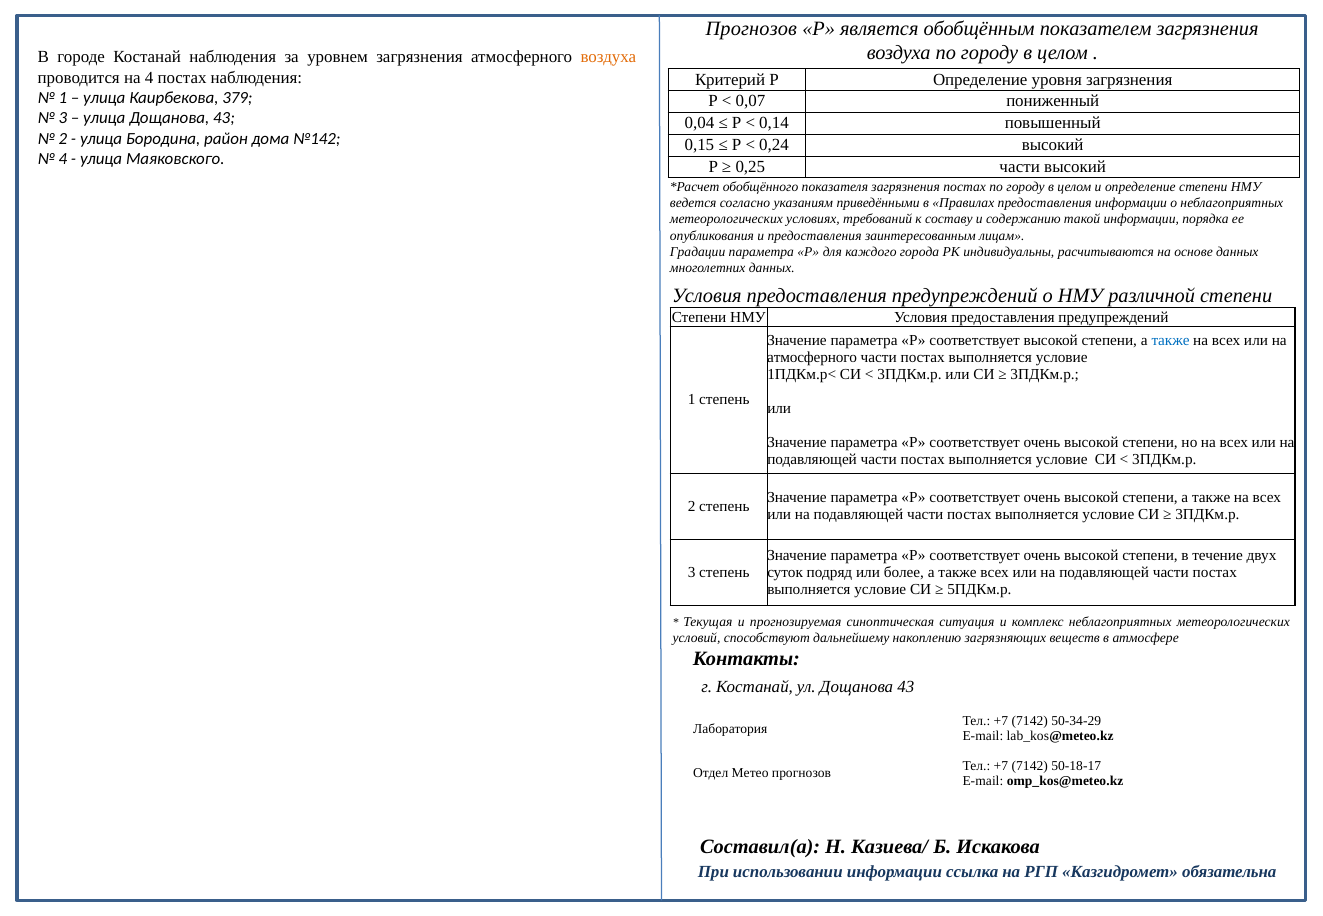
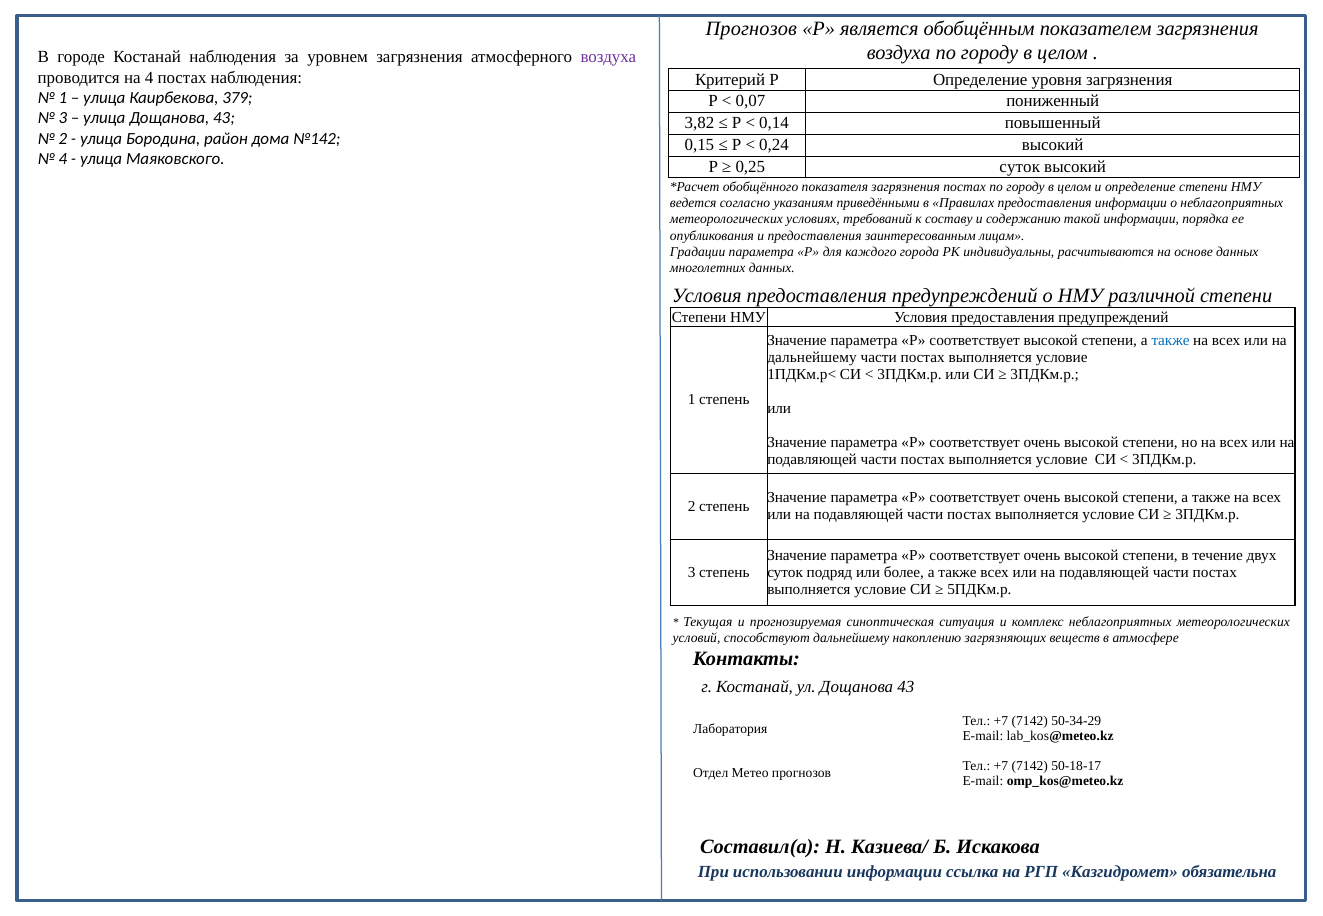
воздуха colour: orange -> purple (608, 57)
0,04: 0,04 -> 3,82 (700, 123)
0,25 части: части -> суток (1020, 167)
атмосферного: атмосферного -> дальнейшему (812, 357)
